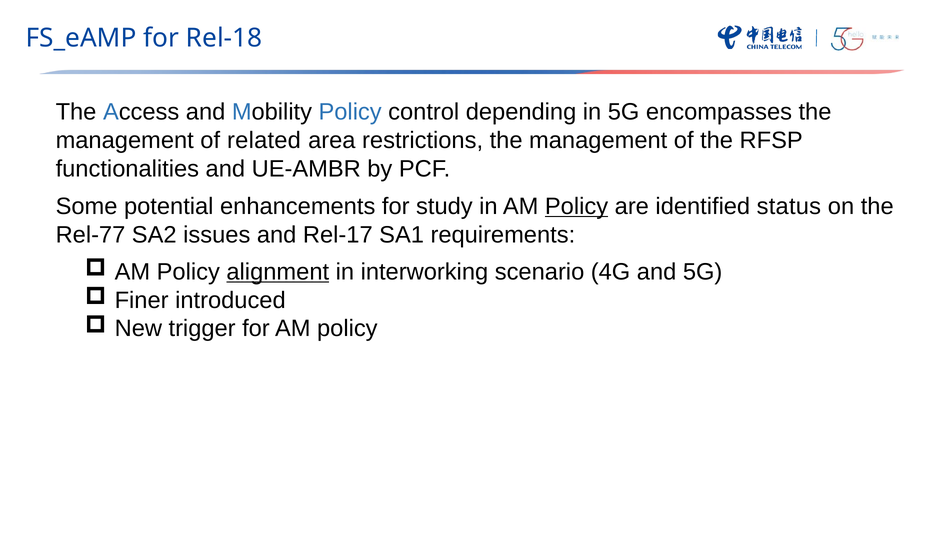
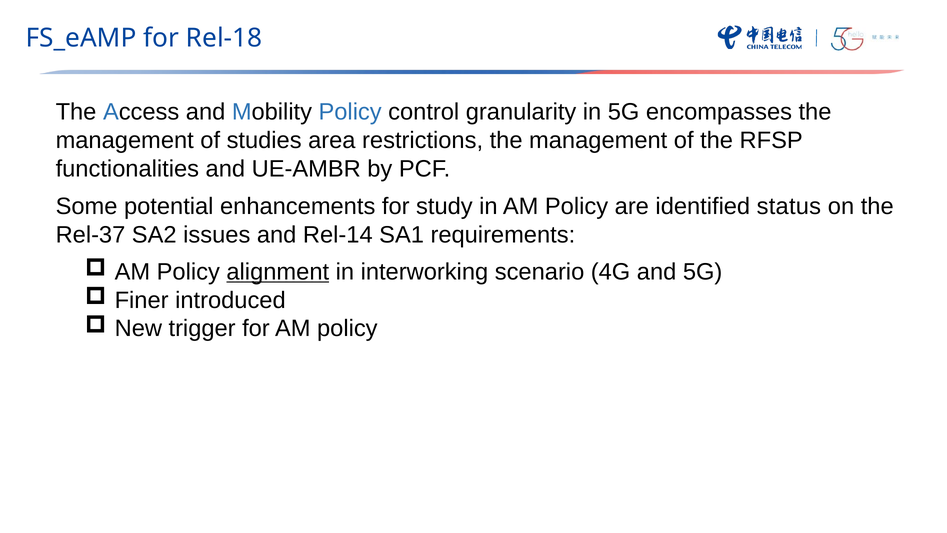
depending: depending -> granularity (521, 112)
related: related -> studies (264, 140)
Policy underline: present -> none (577, 206)
Rel-77: Rel-77 -> Rel-37 (90, 235)
Rel-17: Rel-17 -> Rel-14 (338, 235)
